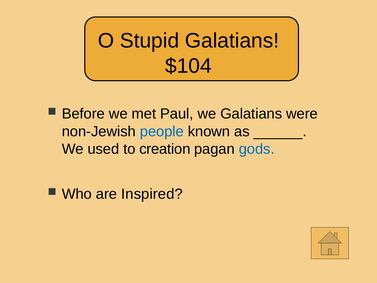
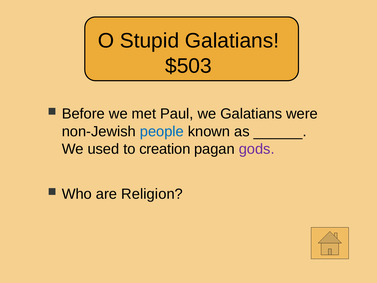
$104: $104 -> $503 (188, 66)
gods colour: blue -> purple (257, 149)
Inspired: Inspired -> Religion (152, 194)
